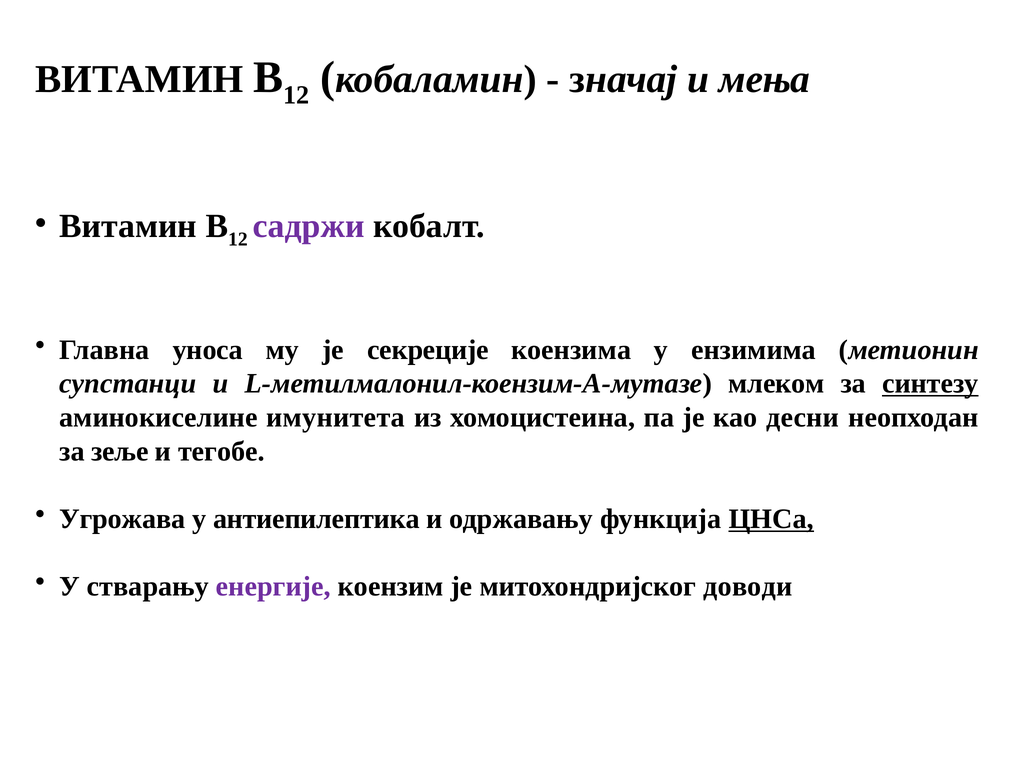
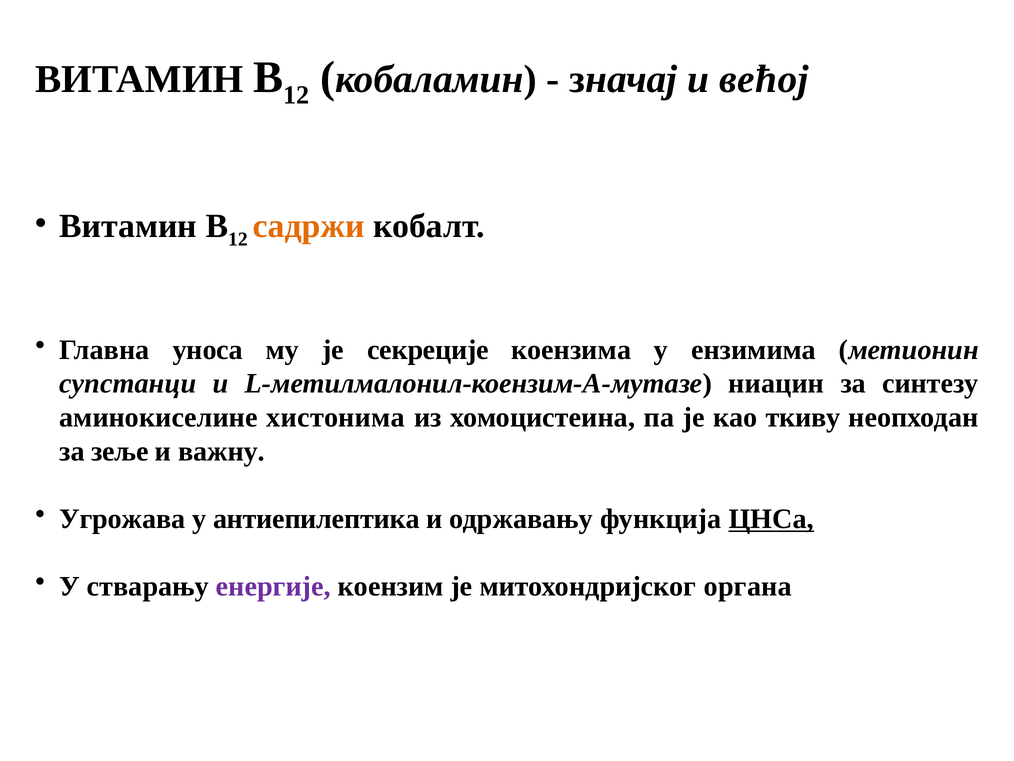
мења: мења -> већој (764, 79)
садржи colour: purple -> orange (309, 226)
млеком: млеком -> ниацин (776, 383)
синтезу underline: present -> none (930, 383)
имунитета: имунитета -> хистонима (336, 417)
десни: десни -> ткиву (803, 417)
тегобе: тегобе -> важну (221, 451)
доводи: доводи -> органа (748, 586)
